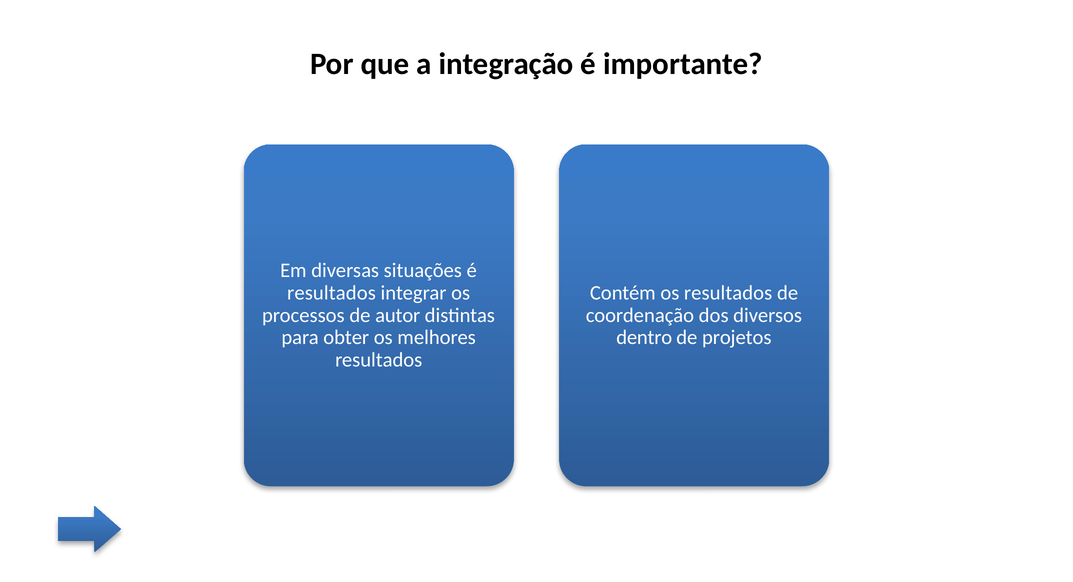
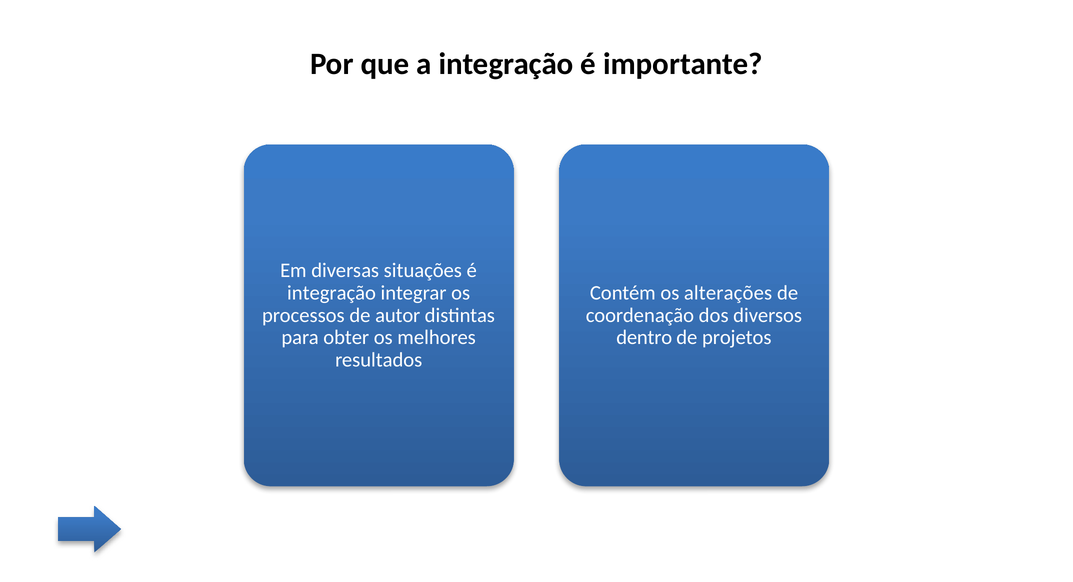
resultados: resultados -> integração (332, 293)
os resultados: resultados -> alterações (728, 293)
